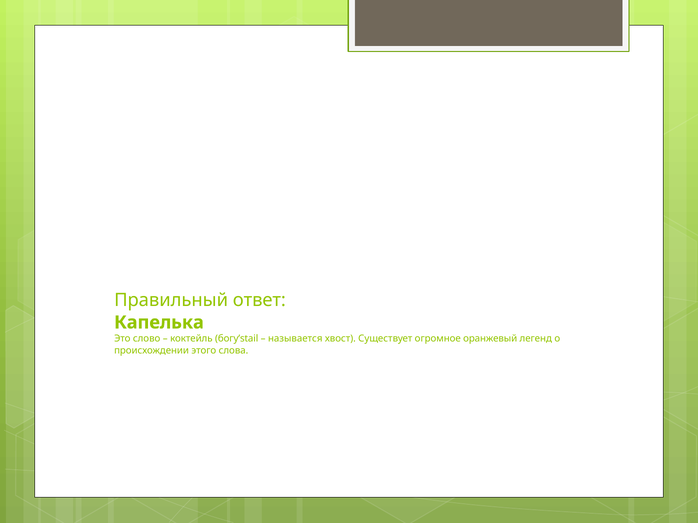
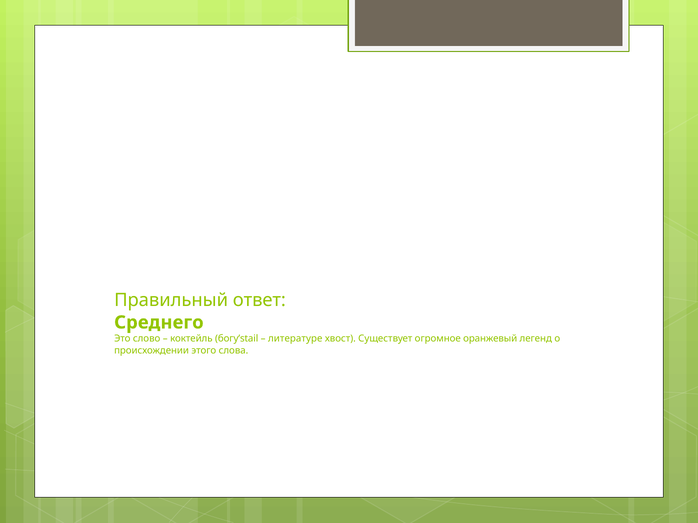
Капелька: Капелька -> Среднего (159, 323)
называется: называется -> литературе (295, 339)
